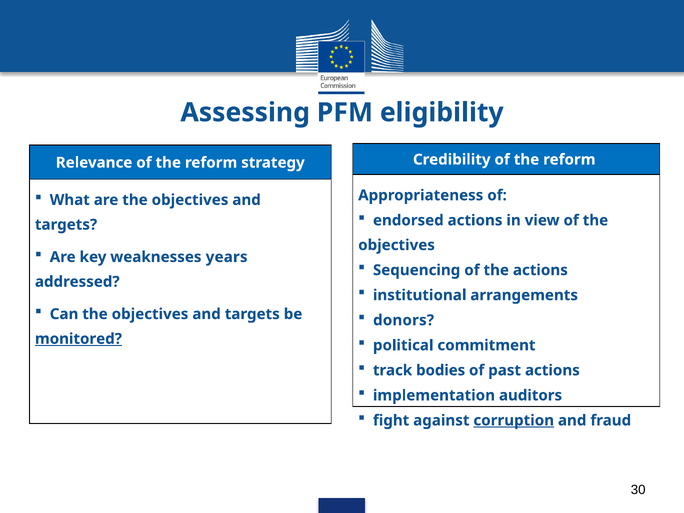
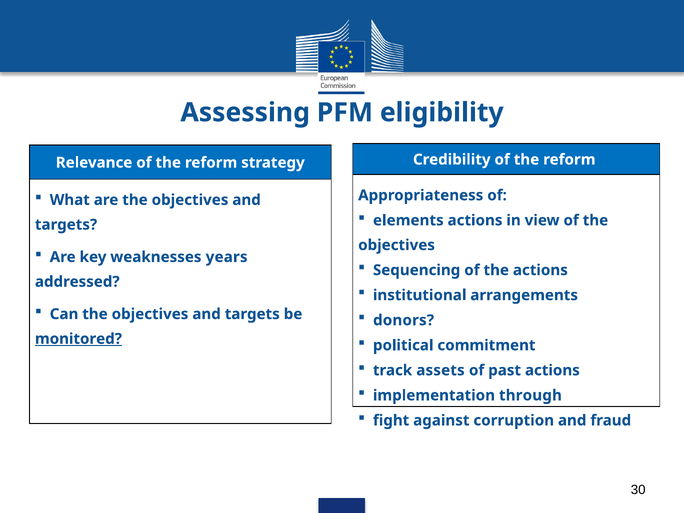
endorsed: endorsed -> elements (408, 220)
bodies: bodies -> assets (440, 370)
auditors: auditors -> through (530, 395)
corruption underline: present -> none (514, 420)
